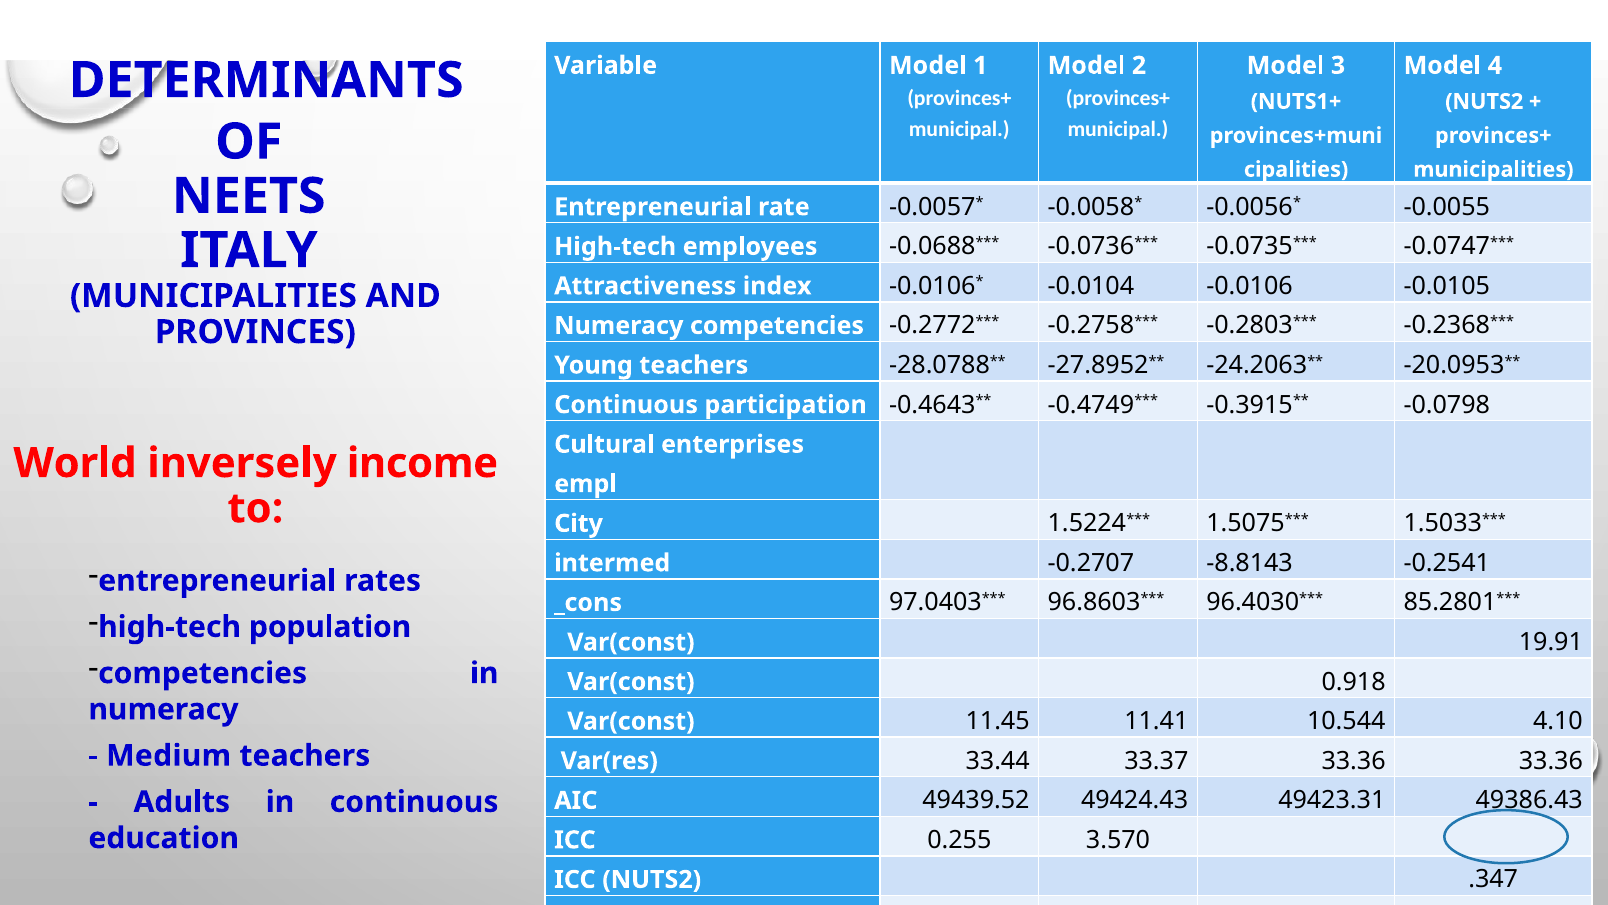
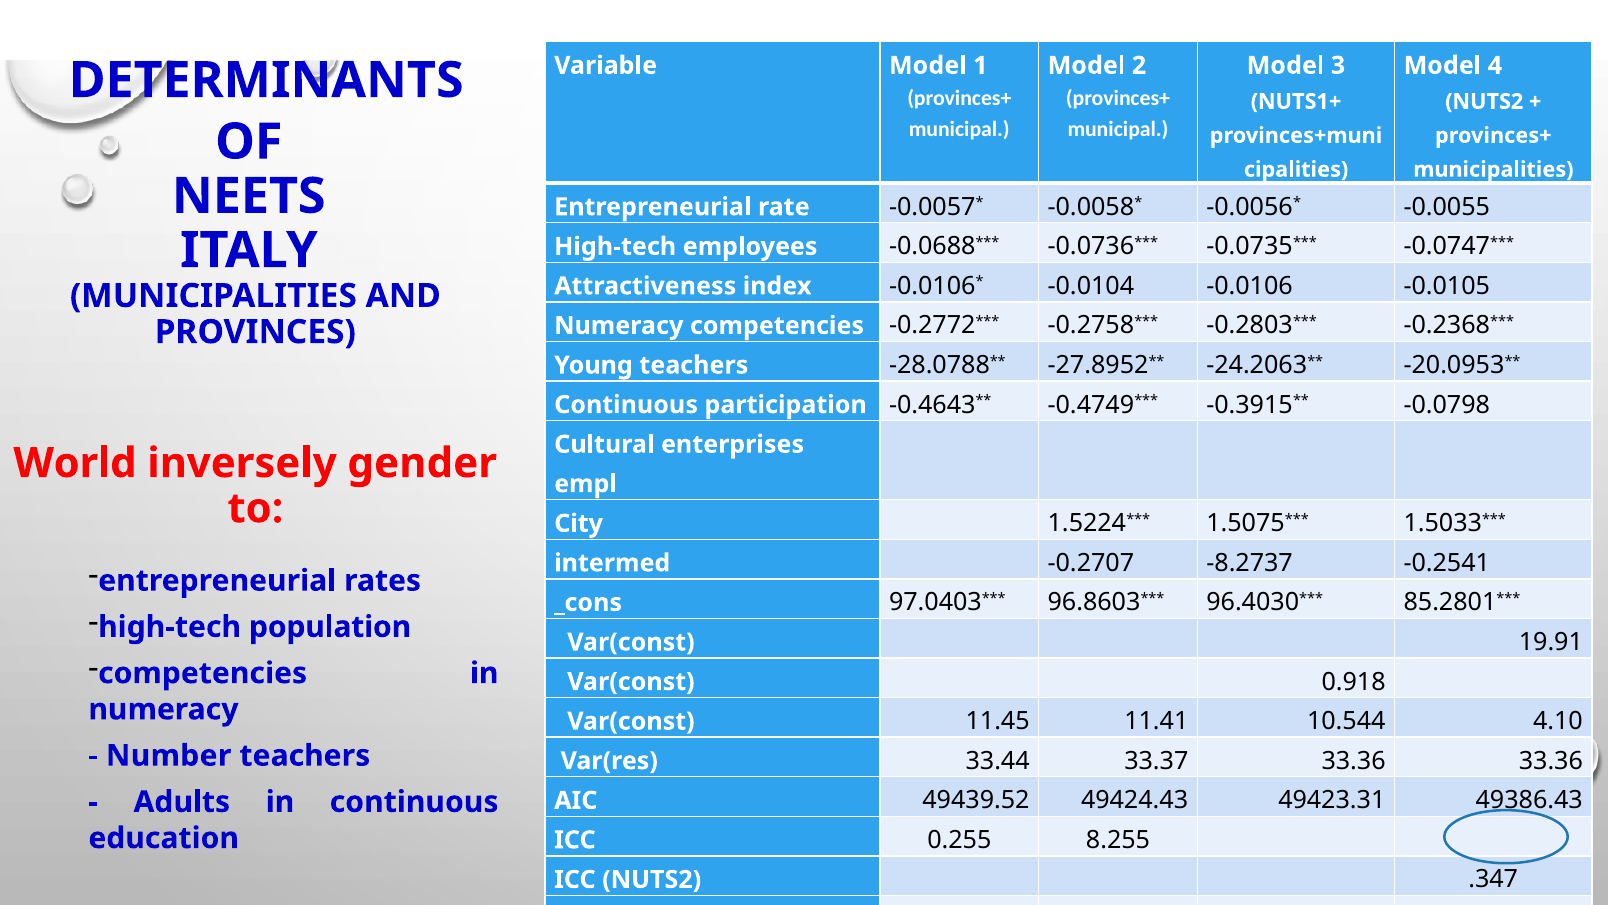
income: income -> gender (422, 463)
-8.8143: -8.8143 -> -8.2737 (1250, 563)
Medium: Medium -> Number (169, 755)
3.570: 3.570 -> 8.255 (1118, 840)
